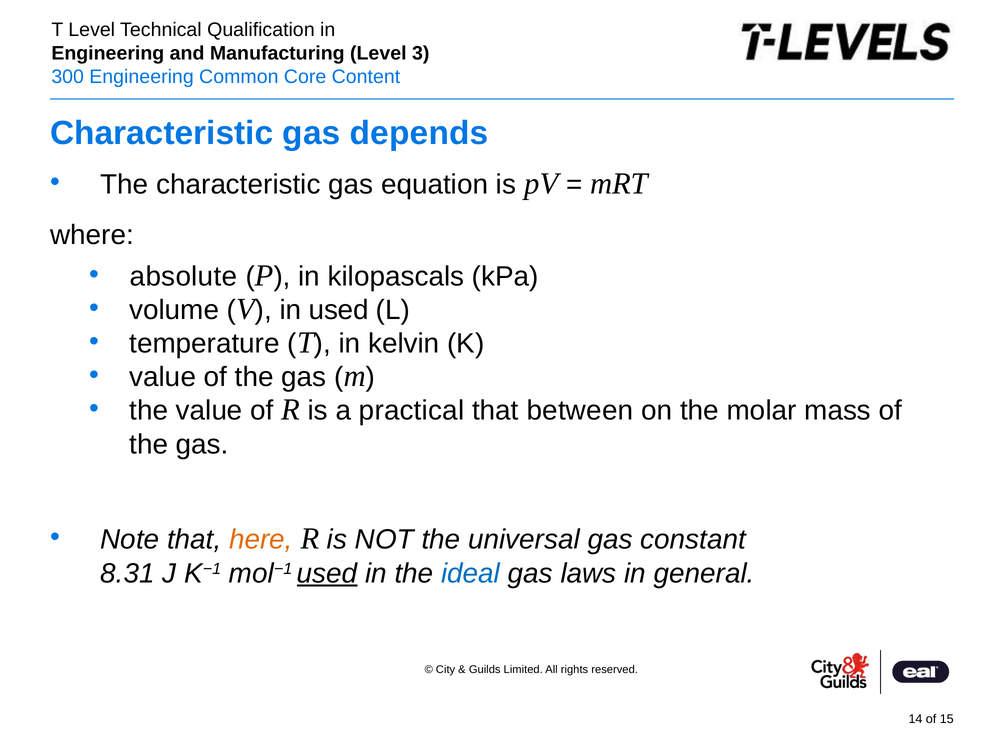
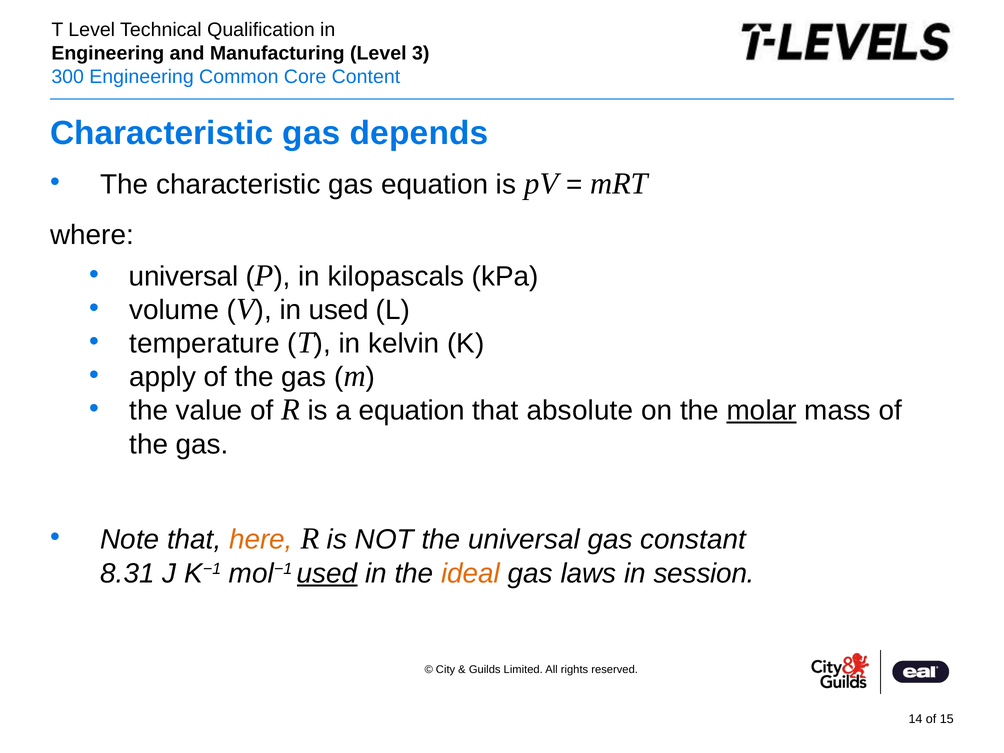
absolute: absolute -> universal (184, 277)
value: value -> apply (163, 377)
a practical: practical -> equation (412, 410)
between: between -> absolute (580, 410)
molar underline: none -> present (762, 410)
ideal colour: blue -> orange (471, 573)
general: general -> session (704, 573)
